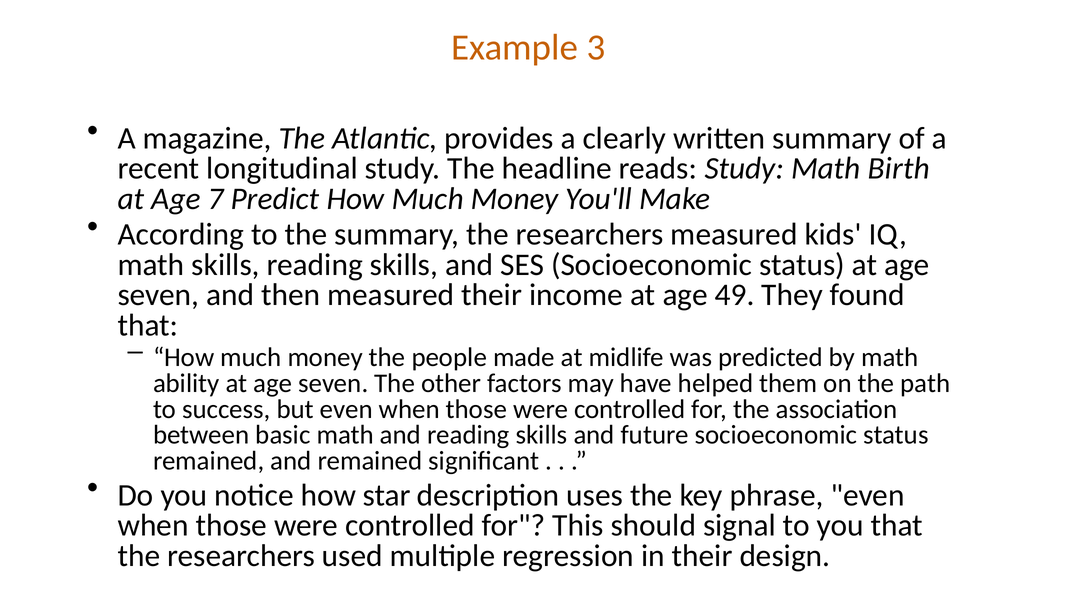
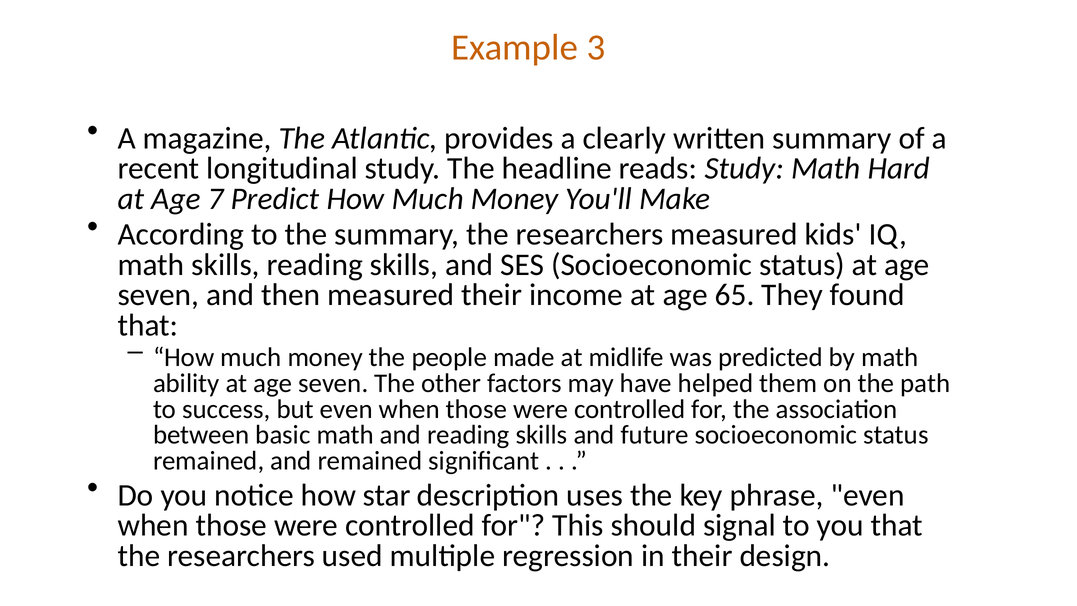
Birth: Birth -> Hard (899, 168)
49: 49 -> 65 (735, 295)
